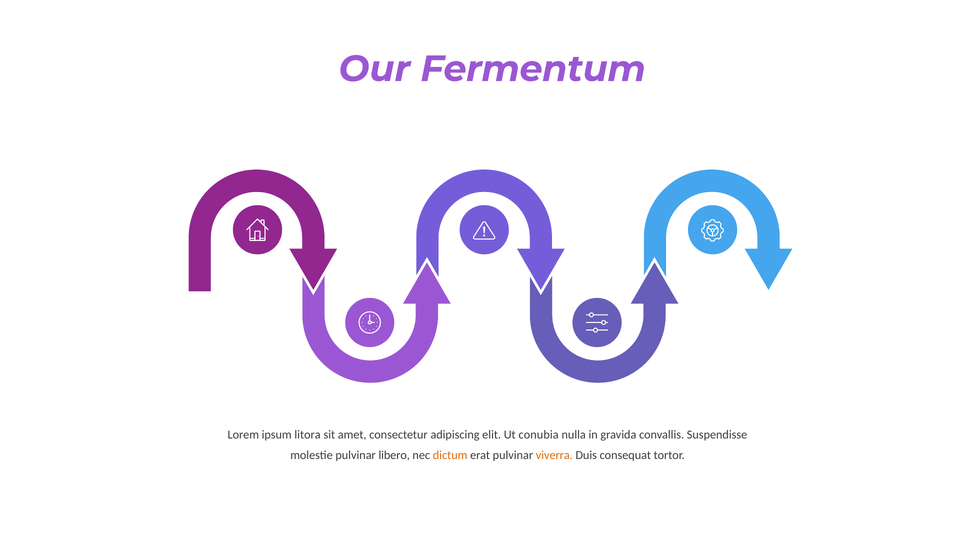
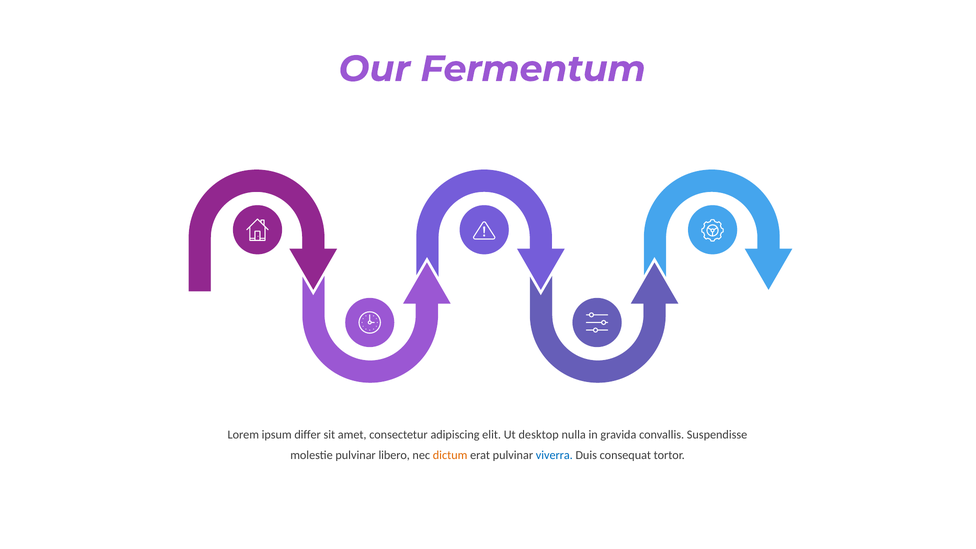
litora: litora -> differ (308, 435)
conubia: conubia -> desktop (539, 435)
viverra colour: orange -> blue (554, 455)
